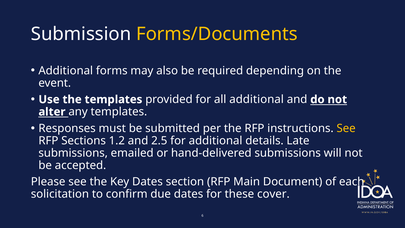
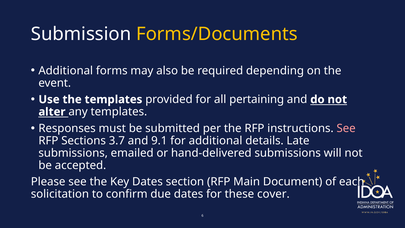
all additional: additional -> pertaining (257, 99)
See colour: yellow -> pink (346, 128)
1.2: 1.2 -> 3.7 (117, 141)
2.5: 2.5 -> 9.1 (159, 141)
